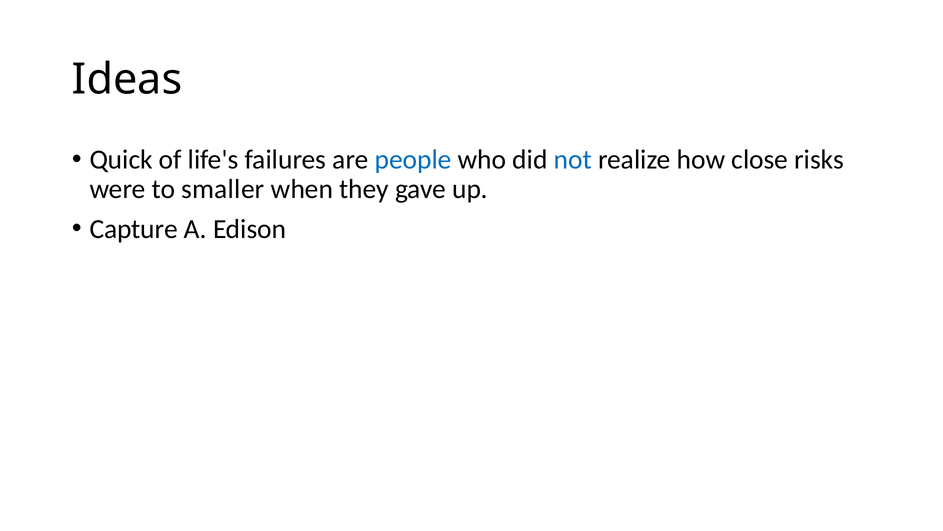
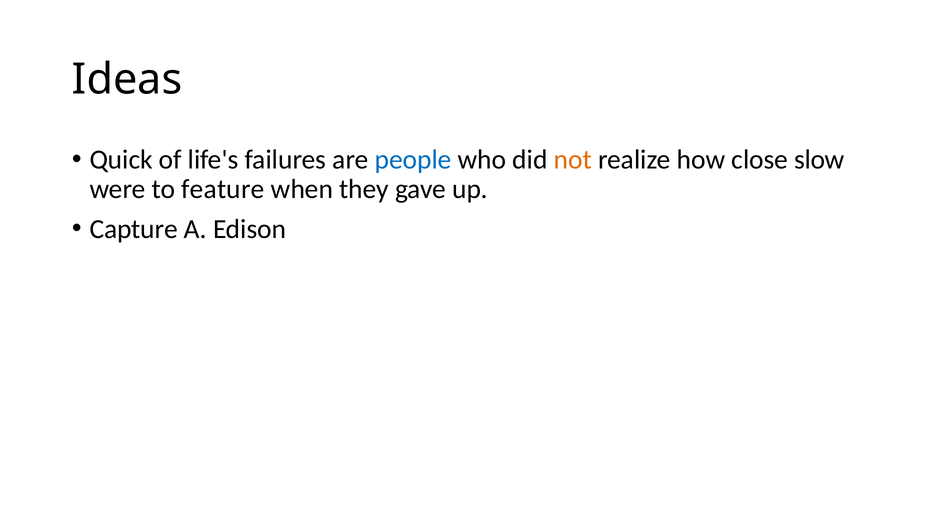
not colour: blue -> orange (573, 159)
risks: risks -> slow (819, 159)
smaller: smaller -> feature (223, 189)
